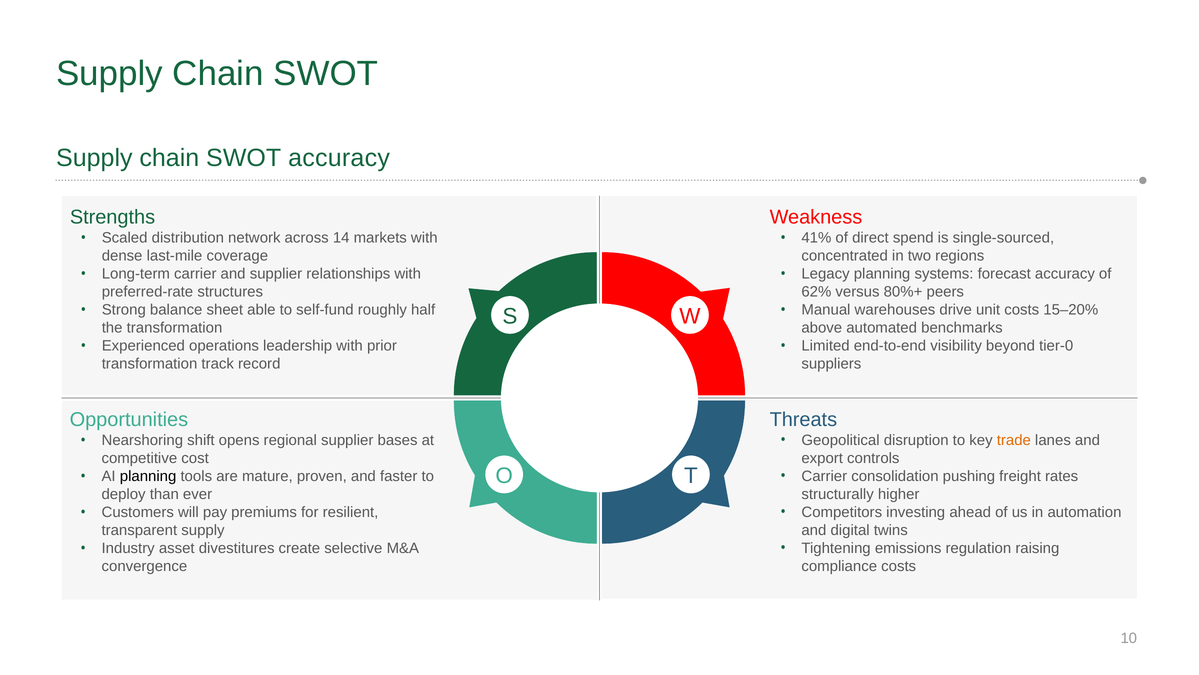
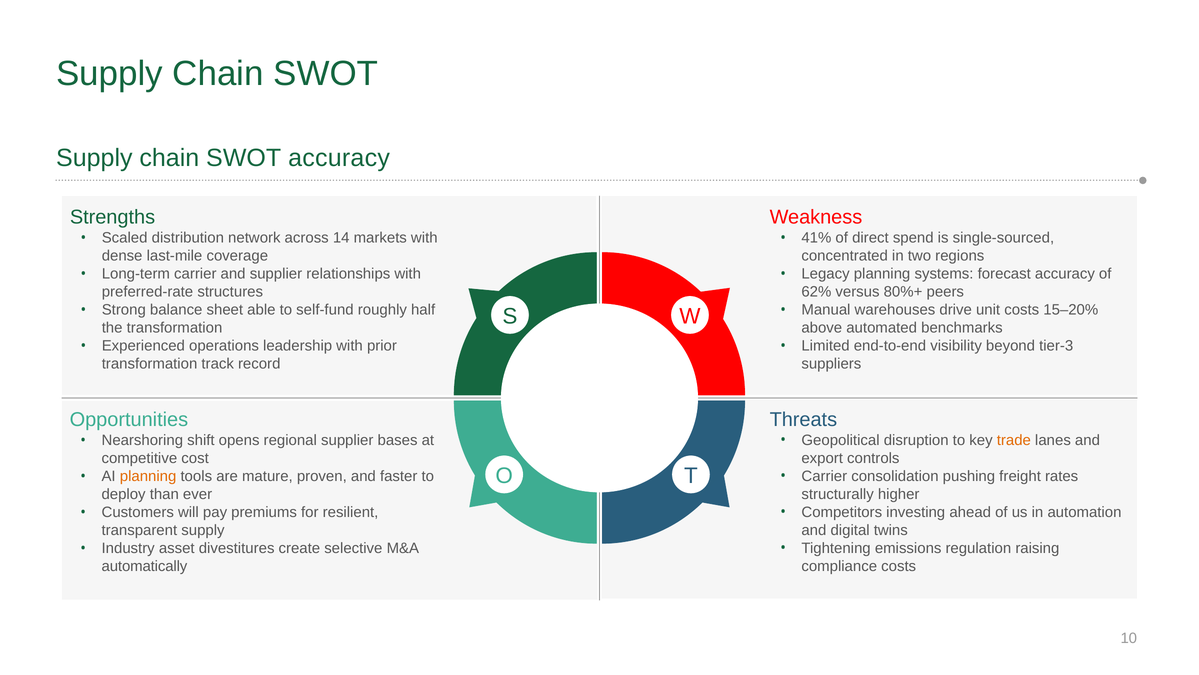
tier-0: tier-0 -> tier-3 (1056, 346)
planning colour: black -> orange (148, 476)
convergence: convergence -> automatically (144, 566)
